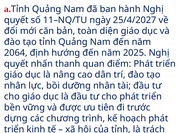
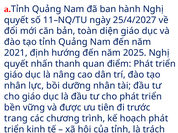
2064: 2064 -> 2021 (16, 53)
dựng: dựng -> trang (16, 119)
